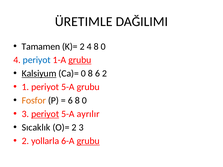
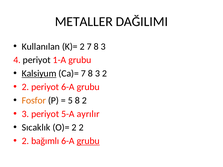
ÜRETIMLE: ÜRETIMLE -> METALLER (84, 22)
Tamamen: Tamamen -> Kullanılan (41, 47)
2 4: 4 -> 7 (89, 47)
0: 0 -> 3 (103, 47)
periyot colour: blue -> black (37, 60)
grubu underline: present -> none (80, 60)
Ca)= 0: 0 -> 7 (83, 74)
6: 6 -> 3 (97, 74)
1: 1 -> 2 (25, 87)
5-A: 5-A -> 6-A (68, 87)
6: 6 -> 5 (70, 101)
0: 0 -> 2 (84, 101)
periyot underline: present -> none (45, 114)
2 3: 3 -> 2 (81, 128)
yollarla: yollarla -> bağımlı (45, 141)
